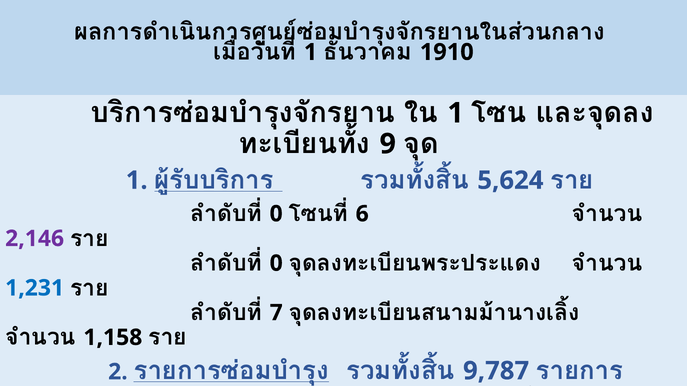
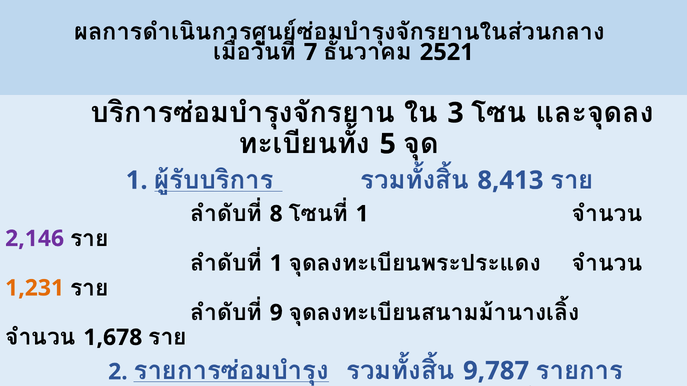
1: 1 -> 7 (311, 52)
1910: 1910 -> 2521 (447, 52)
1: 1 -> 3 (456, 113)
9: 9 -> 5 (388, 144)
5,624: 5,624 -> 8,413 (510, 181)
0: 0 -> 8 (276, 214)
6: 6 -> 1 (362, 214)
0: 0 -> 1 (276, 264)
1,231 colour: blue -> orange (35, 288)
7: 7 -> 9 (276, 313)
1,158: 1,158 -> 1,678 (113, 338)
